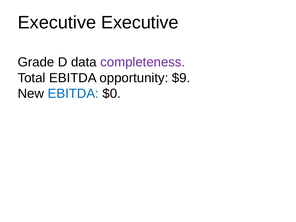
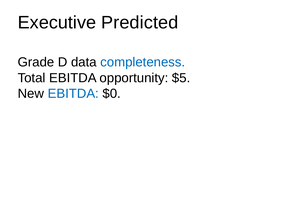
Executive Executive: Executive -> Predicted (140, 22)
completeness colour: purple -> blue (143, 62)
$9: $9 -> $5 (181, 78)
